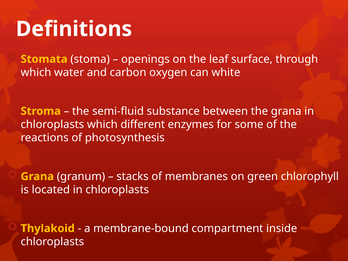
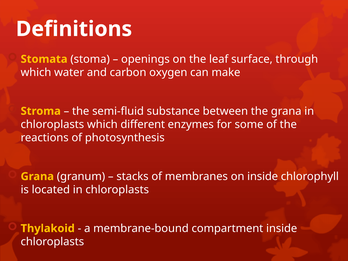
white: white -> make (226, 72)
on green: green -> inside (263, 176)
